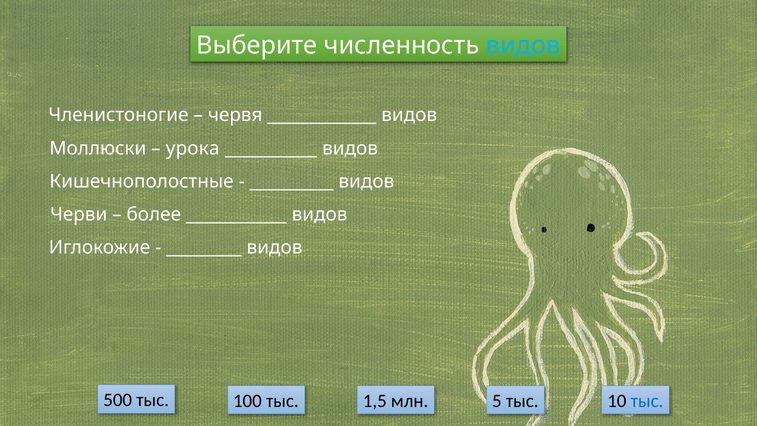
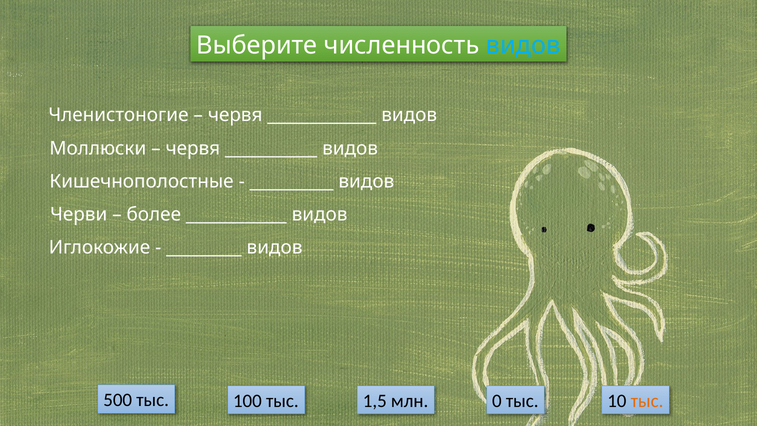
урока: урока -> червя (193, 148)
5: 5 -> 0 (497, 401)
тыс colour: blue -> orange (647, 401)
